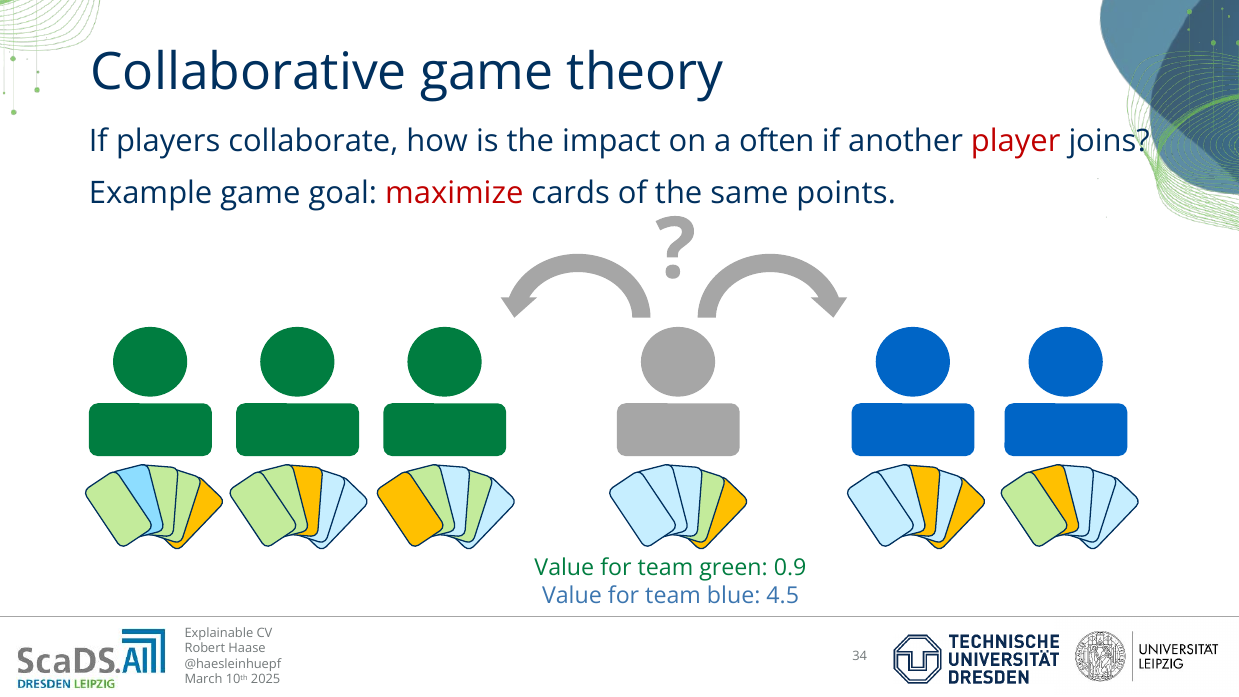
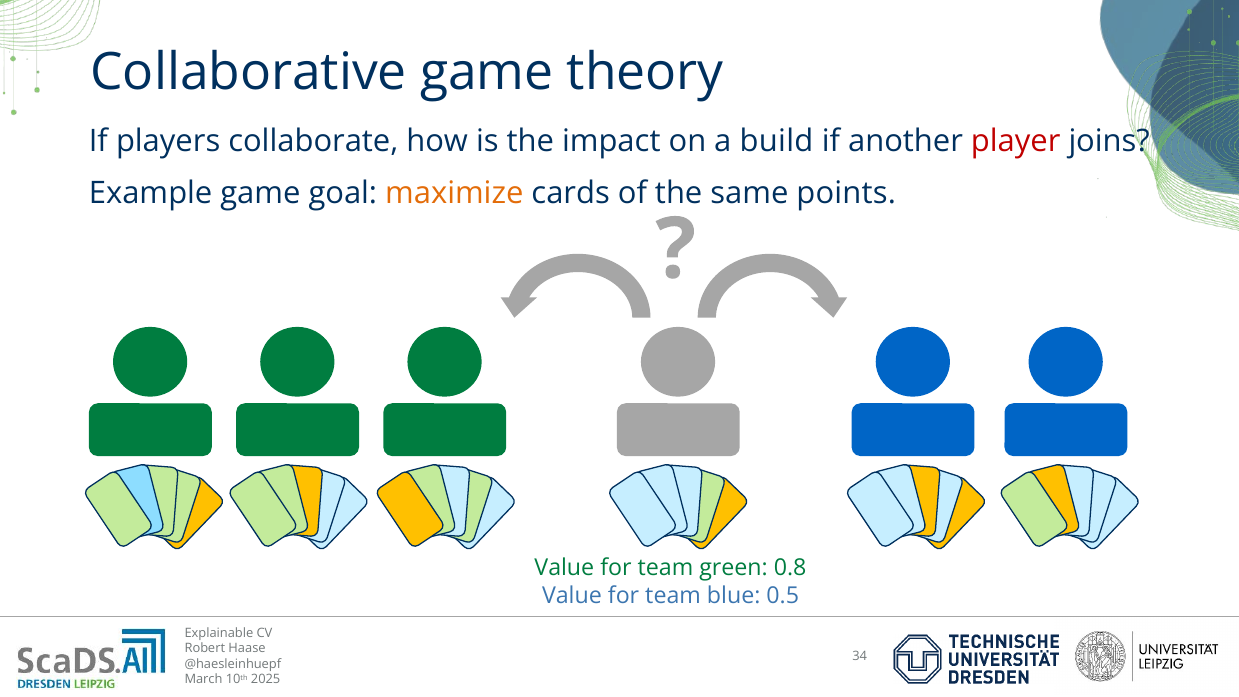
often: often -> build (776, 141)
maximize colour: red -> orange (454, 194)
0.9: 0.9 -> 0.8 (790, 568)
4.5: 4.5 -> 0.5 (783, 596)
